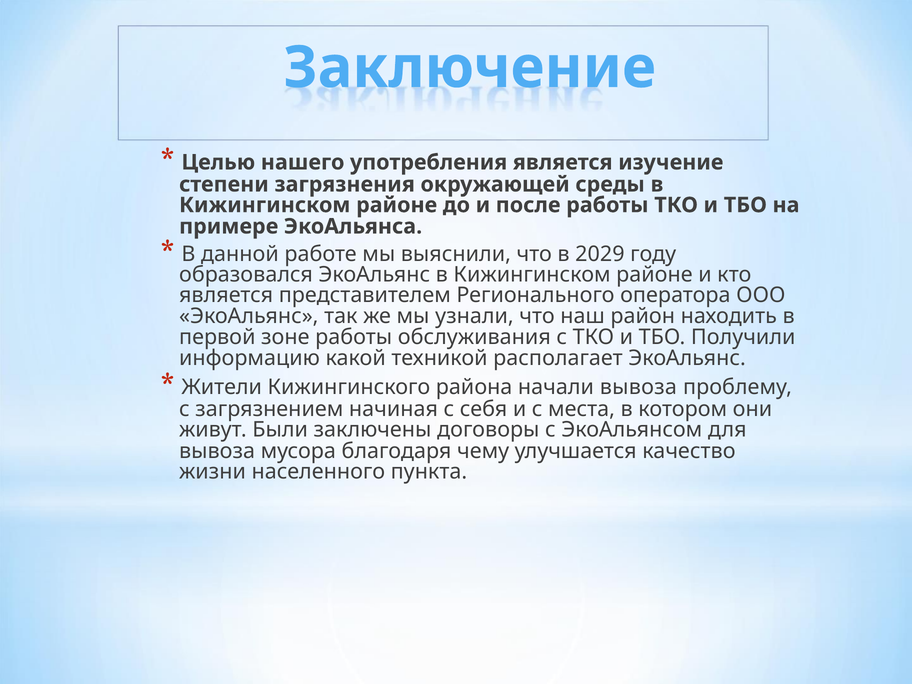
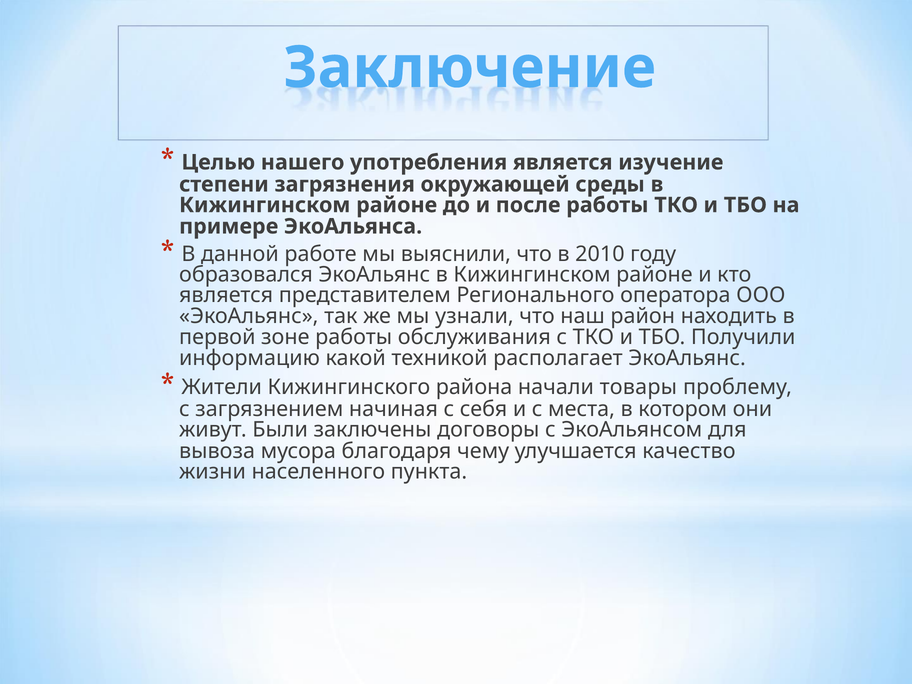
2029: 2029 -> 2010 (600, 254)
начали вывоза: вывоза -> товары (638, 387)
